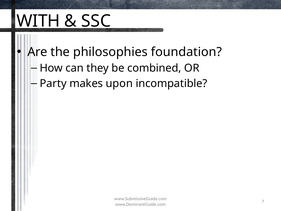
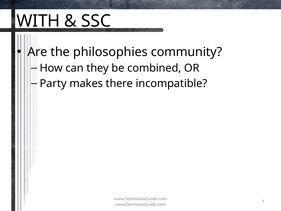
foundation: foundation -> community (187, 52)
upon: upon -> there (119, 83)
